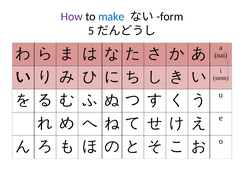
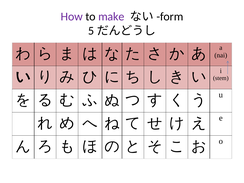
make colour: blue -> purple (111, 16)
